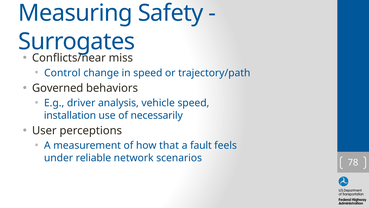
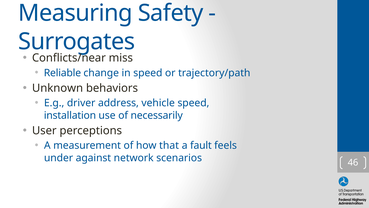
Control: Control -> Reliable (62, 73)
Governed: Governed -> Unknown (58, 88)
analysis: analysis -> address (118, 103)
reliable: reliable -> against (93, 158)
78: 78 -> 46 (353, 162)
